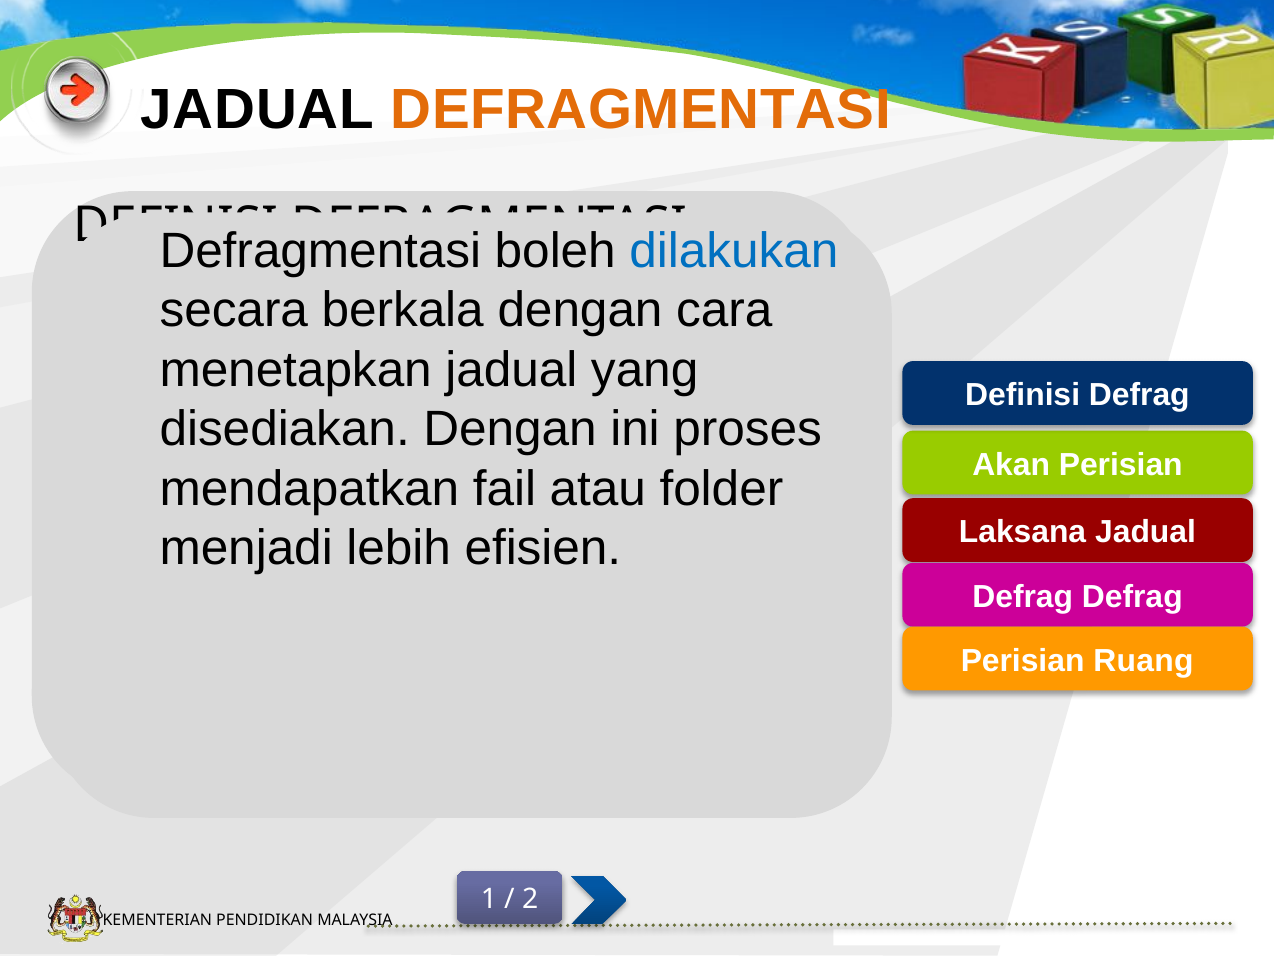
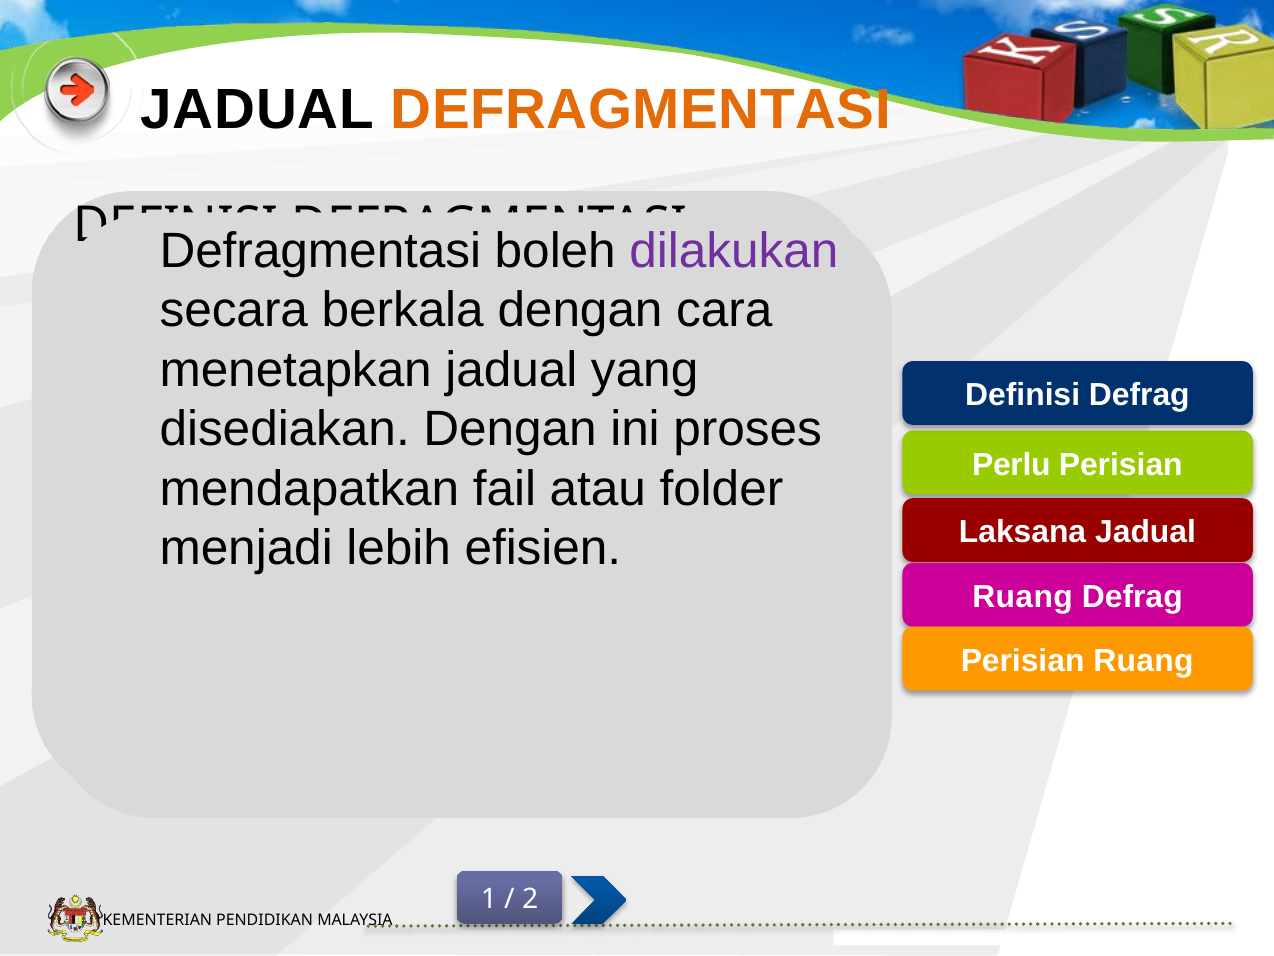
dilakukan colour: blue -> purple (734, 251)
Akan: Akan -> Perlu (1011, 464)
Defrag: Defrag -> Ruang (1023, 597)
